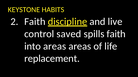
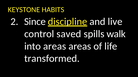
Faith: Faith -> Since (35, 22)
spills faith: faith -> walk (116, 34)
replacement: replacement -> transformed (52, 59)
